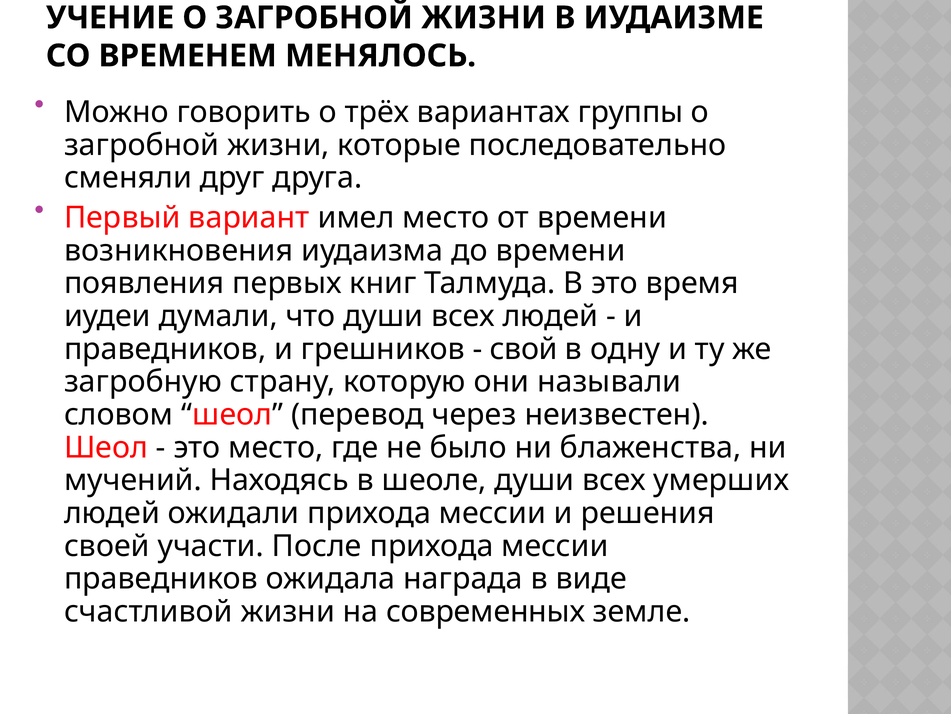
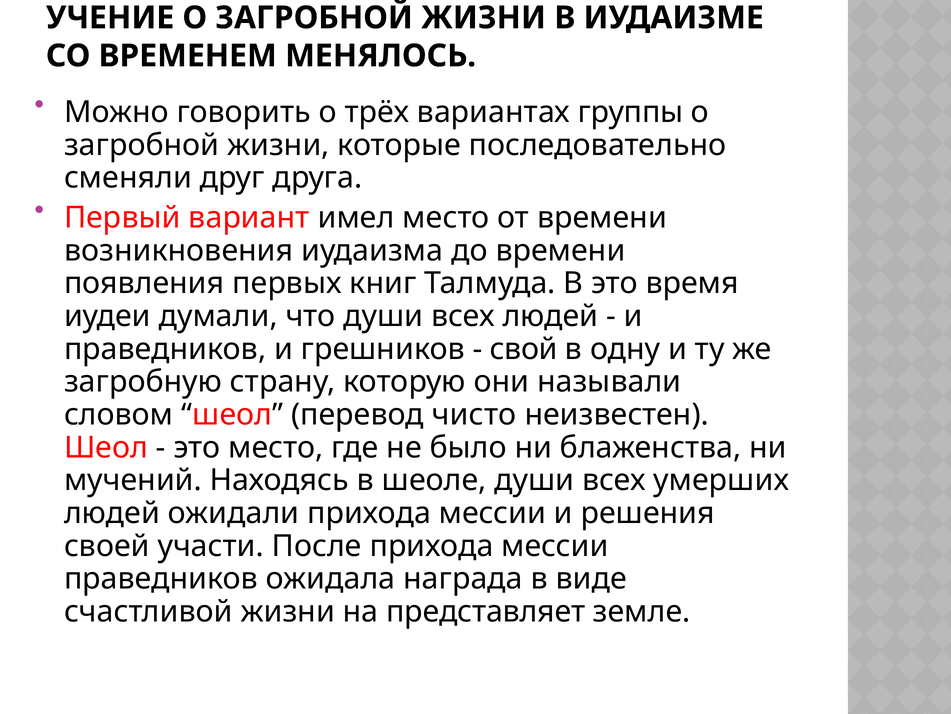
через: через -> чисто (474, 414)
современных: современных -> представляет (486, 611)
